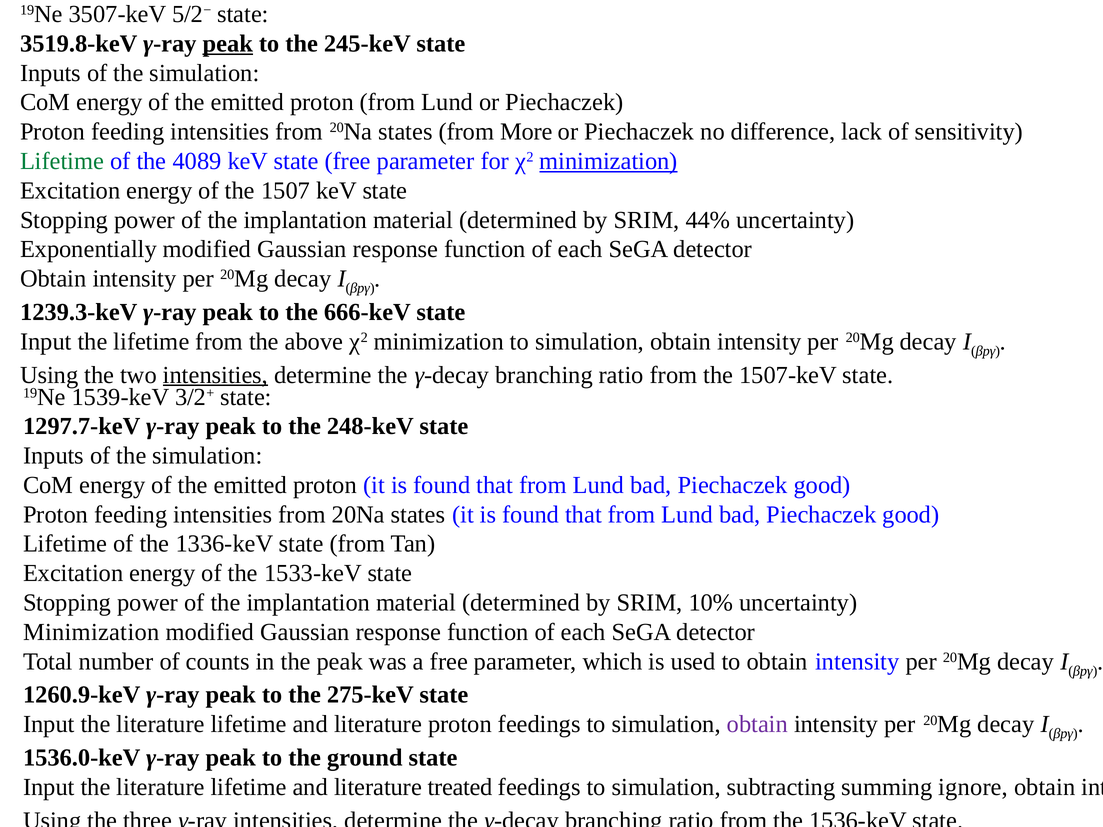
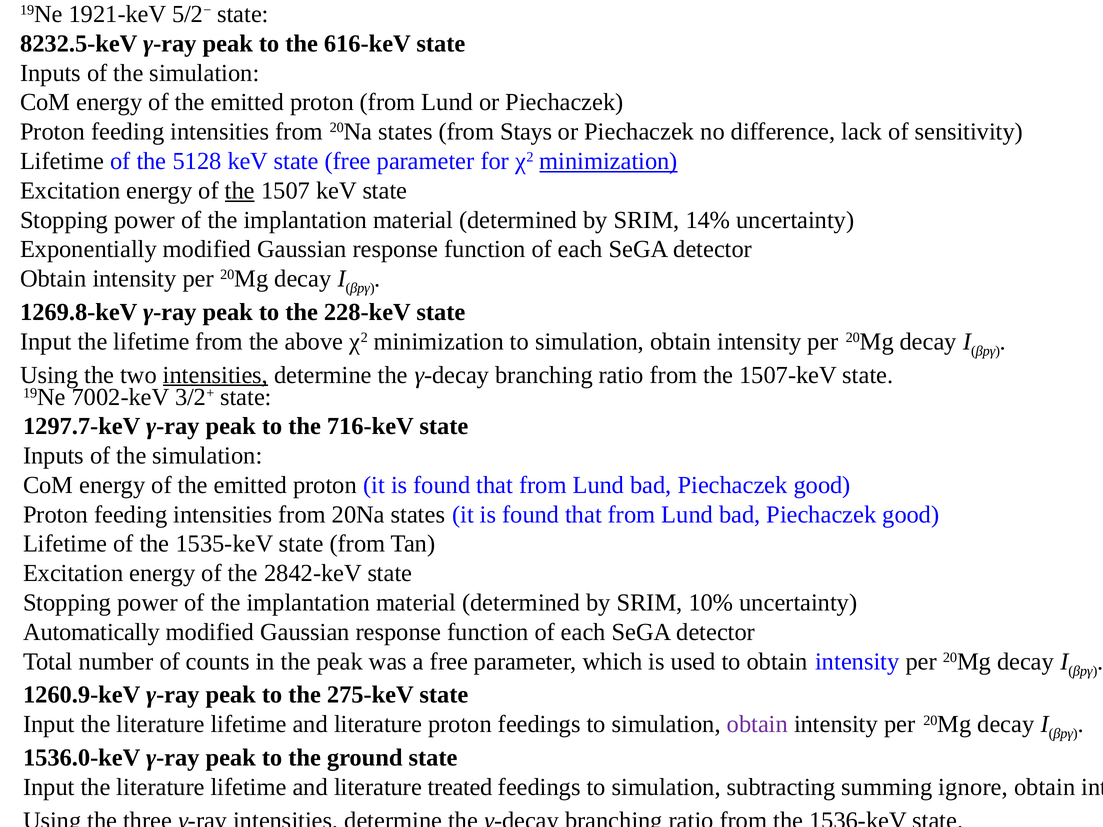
3507-keV: 3507-keV -> 1921-keV (118, 14)
3519.8-keV: 3519.8-keV -> 8232.5-keV (79, 44)
peak underline: present -> none (228, 44)
245-keV: 245-keV -> 616-keV (367, 44)
More: More -> Stays (526, 132)
Lifetime colour: green -> black (62, 161)
4089: 4089 -> 5128 (197, 161)
the underline: none -> present (240, 191)
44%: 44% -> 14% (708, 220)
1239.3-keV: 1239.3-keV -> 1269.8-keV (79, 312)
666-keV: 666-keV -> 228-keV (367, 312)
1539-keV: 1539-keV -> 7002-keV (121, 397)
248-keV: 248-keV -> 716-keV (370, 426)
1336-keV: 1336-keV -> 1535-keV (224, 544)
1533-keV: 1533-keV -> 2842-keV (313, 573)
Minimization: Minimization -> Automatically (92, 632)
